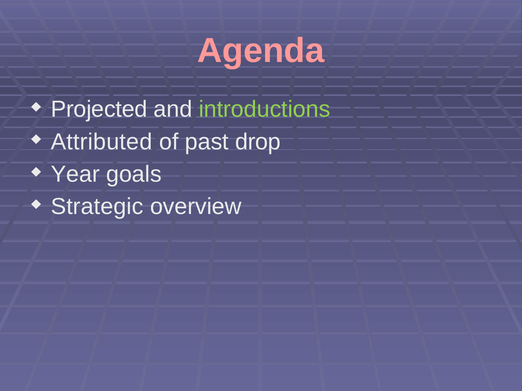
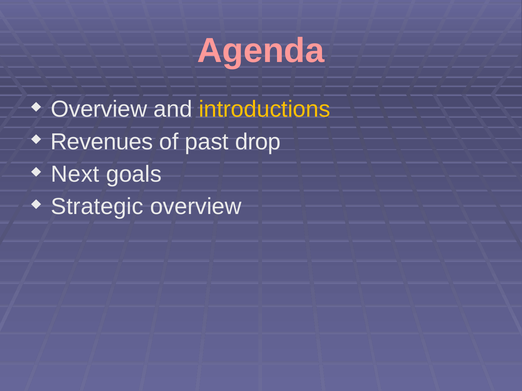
Projected: Projected -> Overview (99, 109)
introductions colour: light green -> yellow (265, 109)
Attributed: Attributed -> Revenues (102, 142)
Year: Year -> Next (75, 174)
